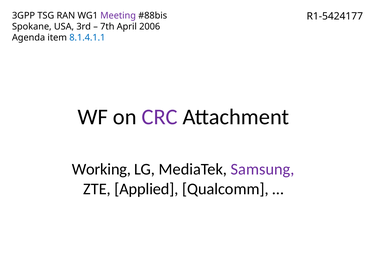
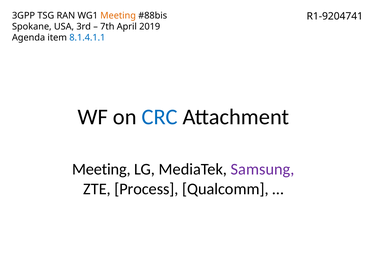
Meeting colour: purple -> orange (118, 16)
R1-5424177: R1-5424177 -> R1-9204741 (335, 16)
2006: 2006 -> 2019 (150, 27)
CRC colour: purple -> blue (160, 117)
Working: Working -> Meeting (101, 169)
Applied: Applied -> Process (146, 188)
